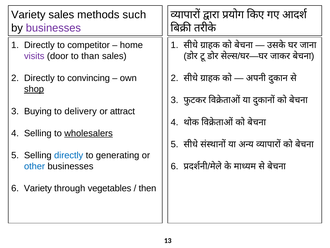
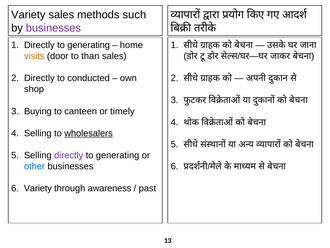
competitor: competitor -> generating (89, 45)
visits colour: purple -> orange (34, 56)
convincing: convincing -> conducted (89, 78)
shop underline: present -> none (34, 89)
delivery: delivery -> canteen (81, 111)
attract: attract -> timely (122, 111)
directly colour: blue -> purple (69, 155)
vegetables: vegetables -> awareness (110, 188)
then: then -> past (147, 188)
